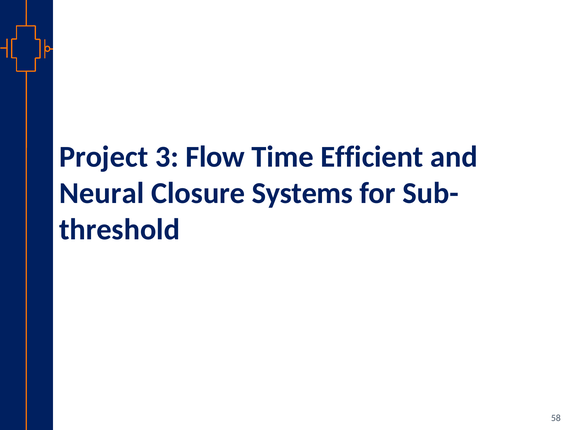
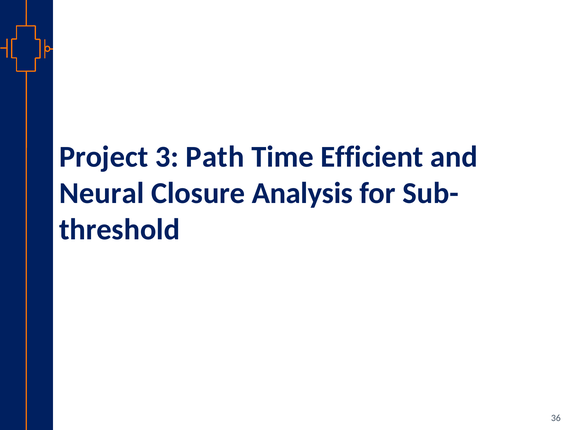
Flow: Flow -> Path (215, 157)
Systems: Systems -> Analysis (302, 193)
58: 58 -> 36 (556, 419)
